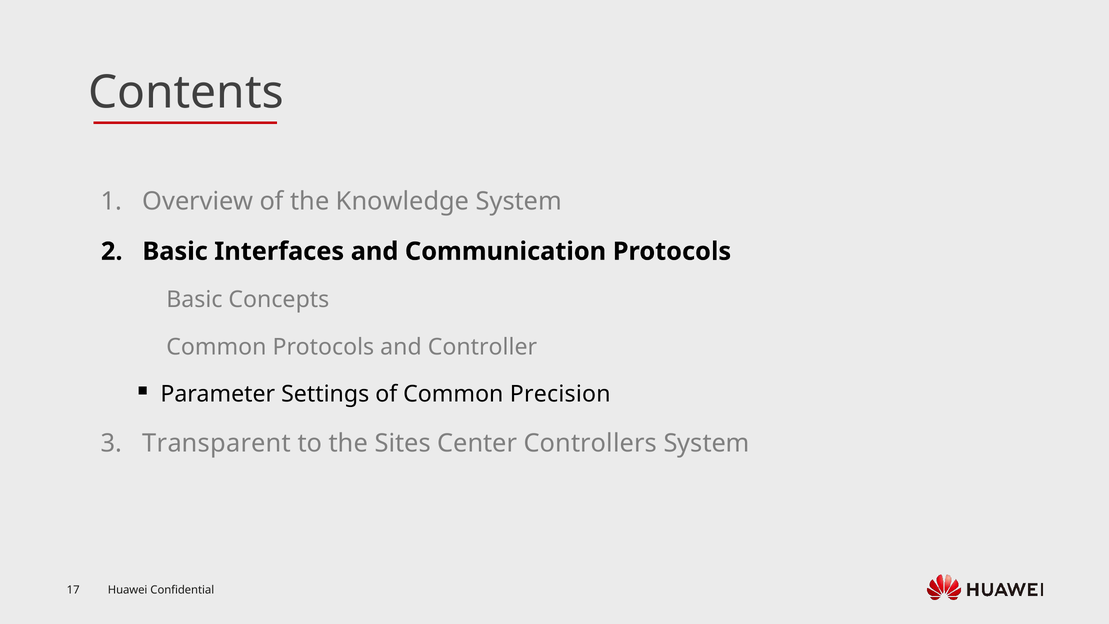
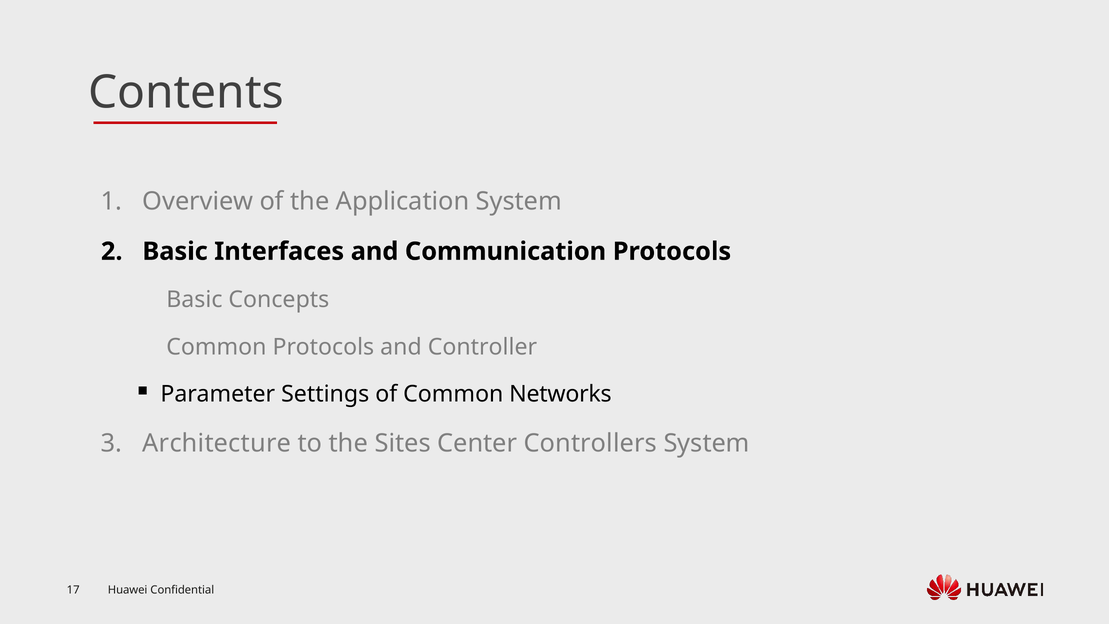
Knowledge: Knowledge -> Application (403, 201)
Precision: Precision -> Networks (560, 394)
Transparent: Transparent -> Architecture (217, 443)
